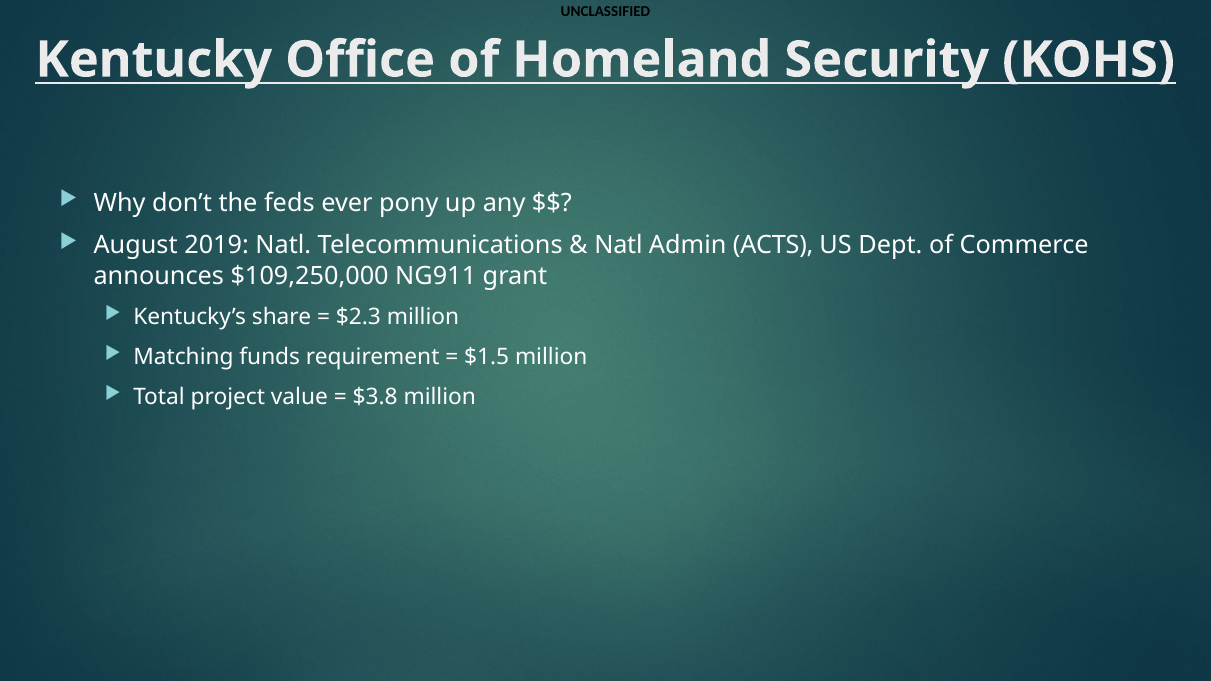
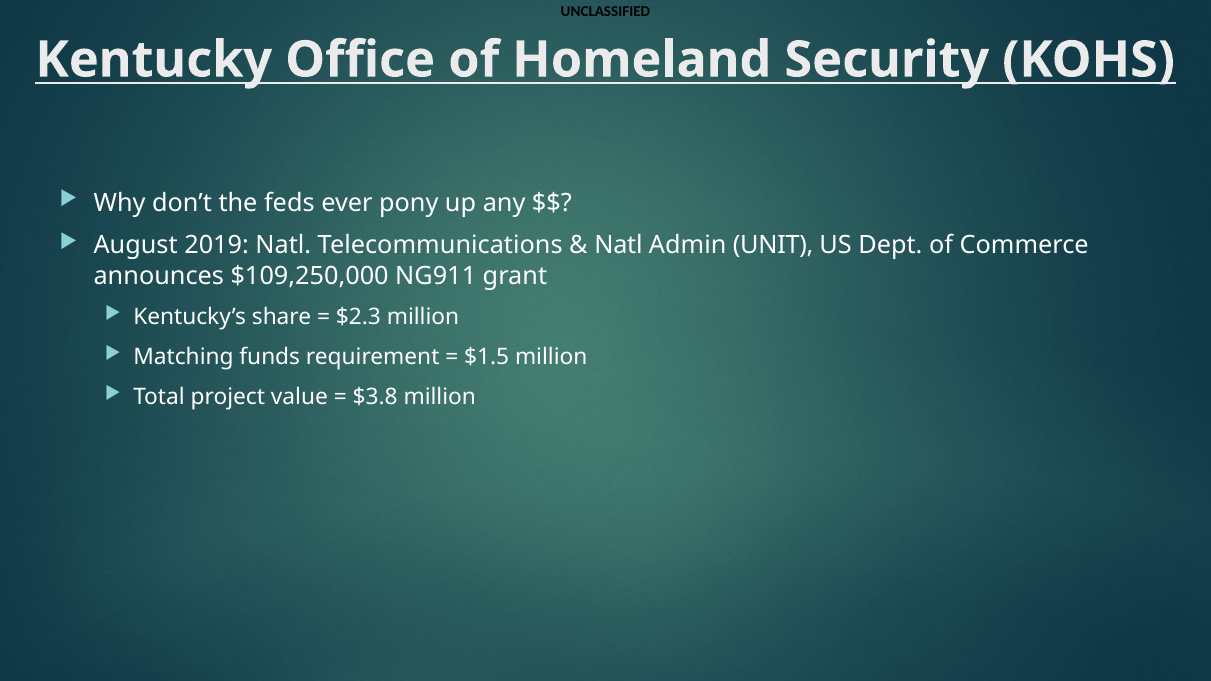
ACTS: ACTS -> UNIT (773, 246)
